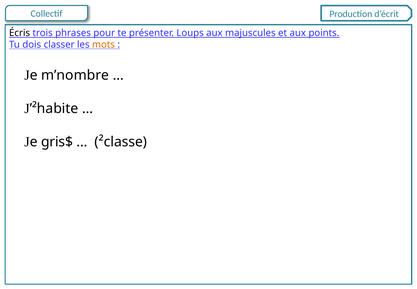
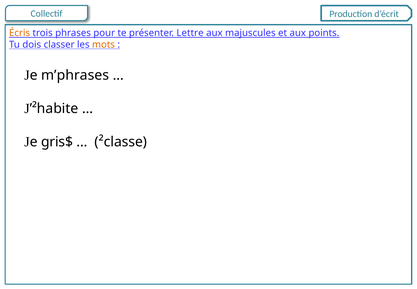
Écris colour: black -> orange (20, 33)
Loups: Loups -> Lettre (190, 33)
m’nombre: m’nombre -> m’phrases (75, 75)
